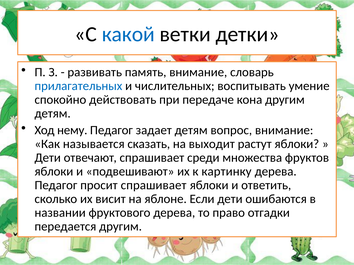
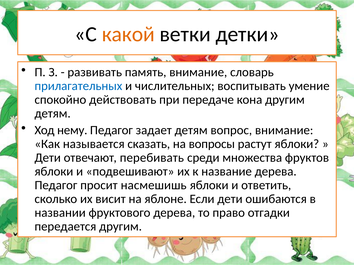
какой colour: blue -> orange (128, 34)
выходит: выходит -> вопросы (212, 144)
отвечают спрашивает: спрашивает -> перебивать (152, 158)
картинку: картинку -> название (227, 172)
просит спрашивает: спрашивает -> насмешишь (154, 185)
